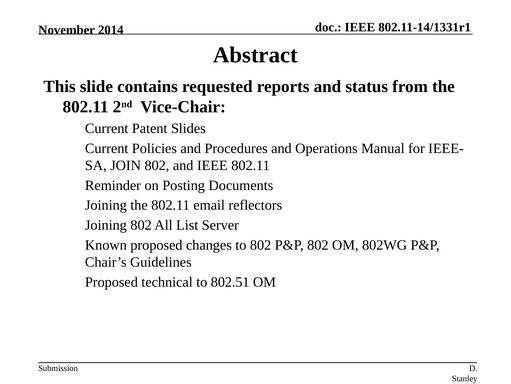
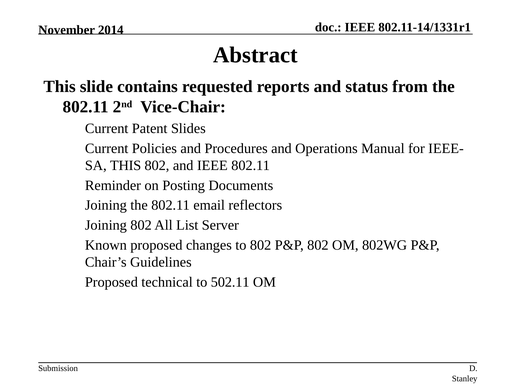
JOIN: JOIN -> THIS (126, 165)
802.51: 802.51 -> 502.11 (230, 282)
